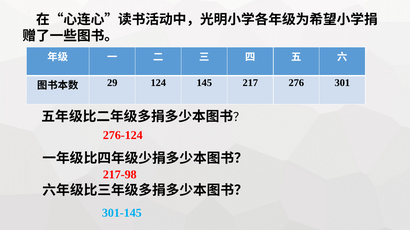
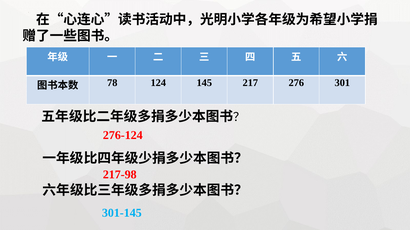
29: 29 -> 78 (112, 83)
